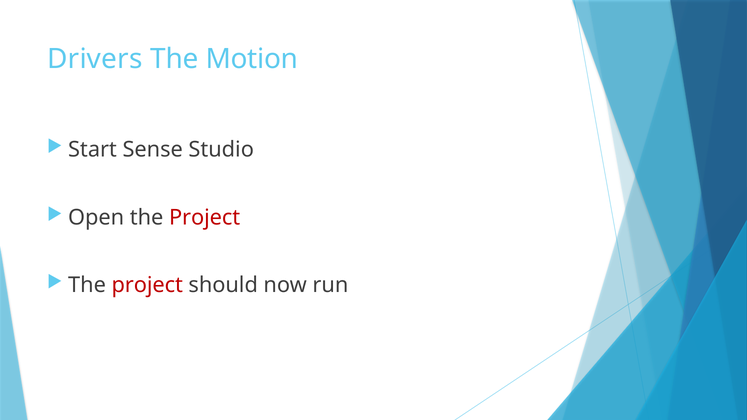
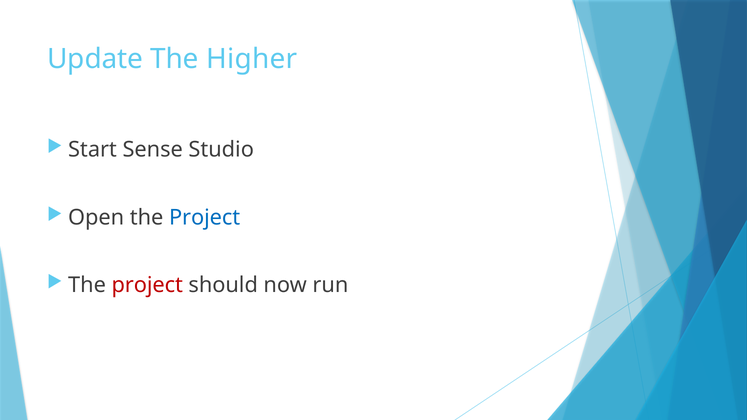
Drivers: Drivers -> Update (95, 59)
Motion: Motion -> Higher (252, 59)
Project colour: red -> blue (205, 218)
